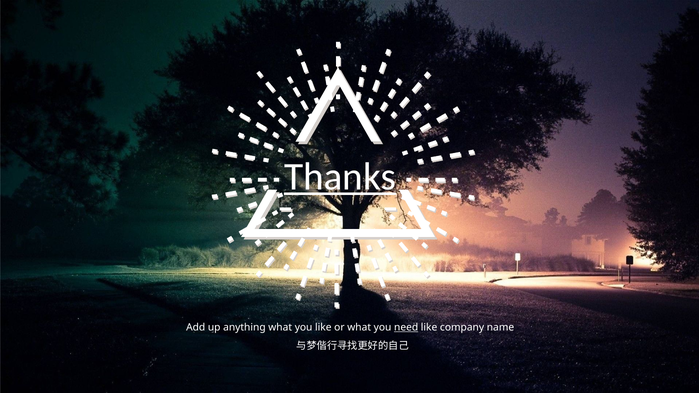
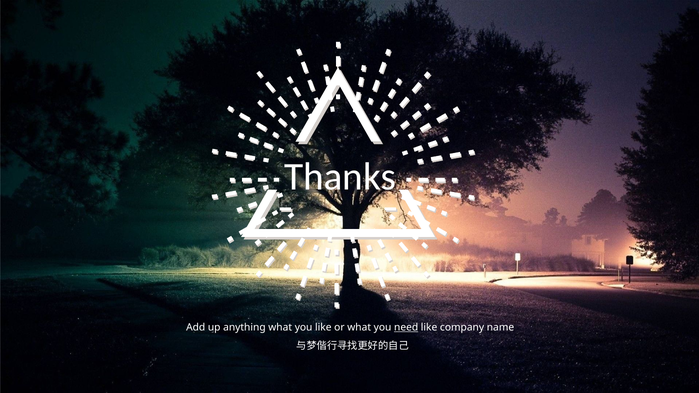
Thanks underline: present -> none (340, 177)
